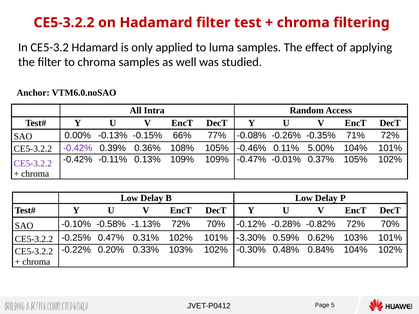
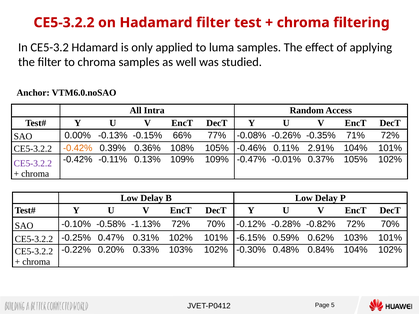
-0.42% colour: purple -> orange (78, 148)
5.00%: 5.00% -> 2.91% (321, 148)
-3.30%: -3.30% -> -6.15% (251, 238)
